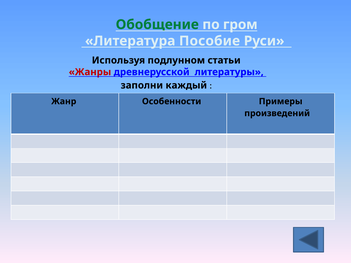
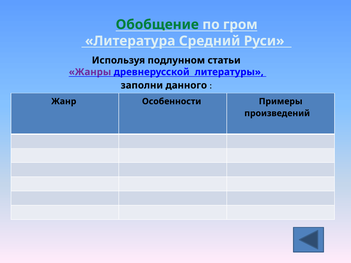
Пособие: Пособие -> Средний (210, 41)
Жанры colour: red -> purple (90, 72)
каждый: каждый -> данного (186, 85)
